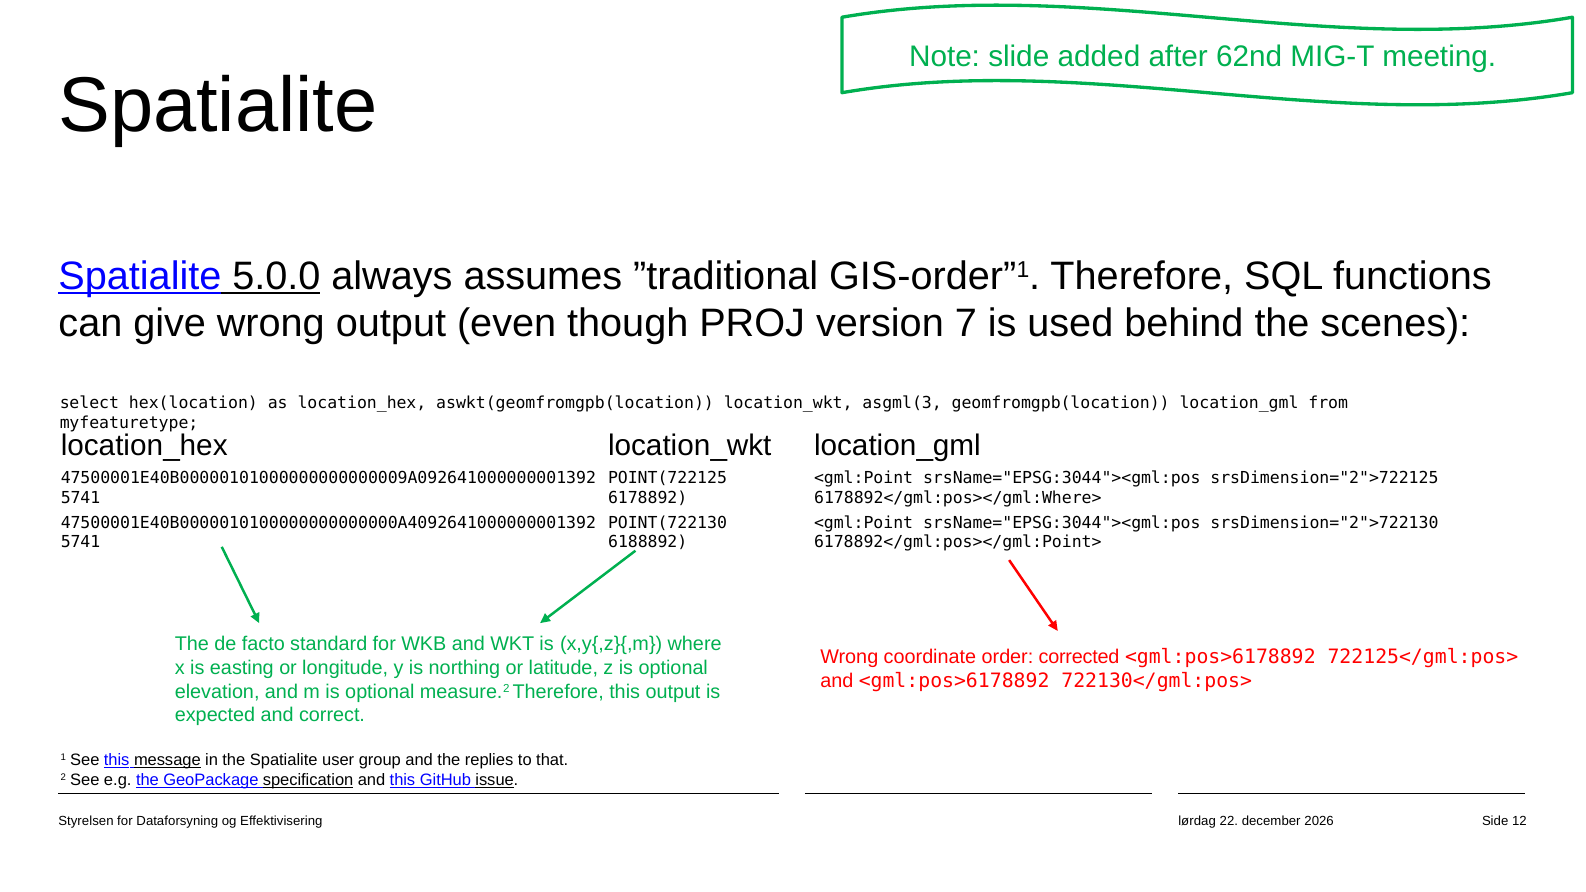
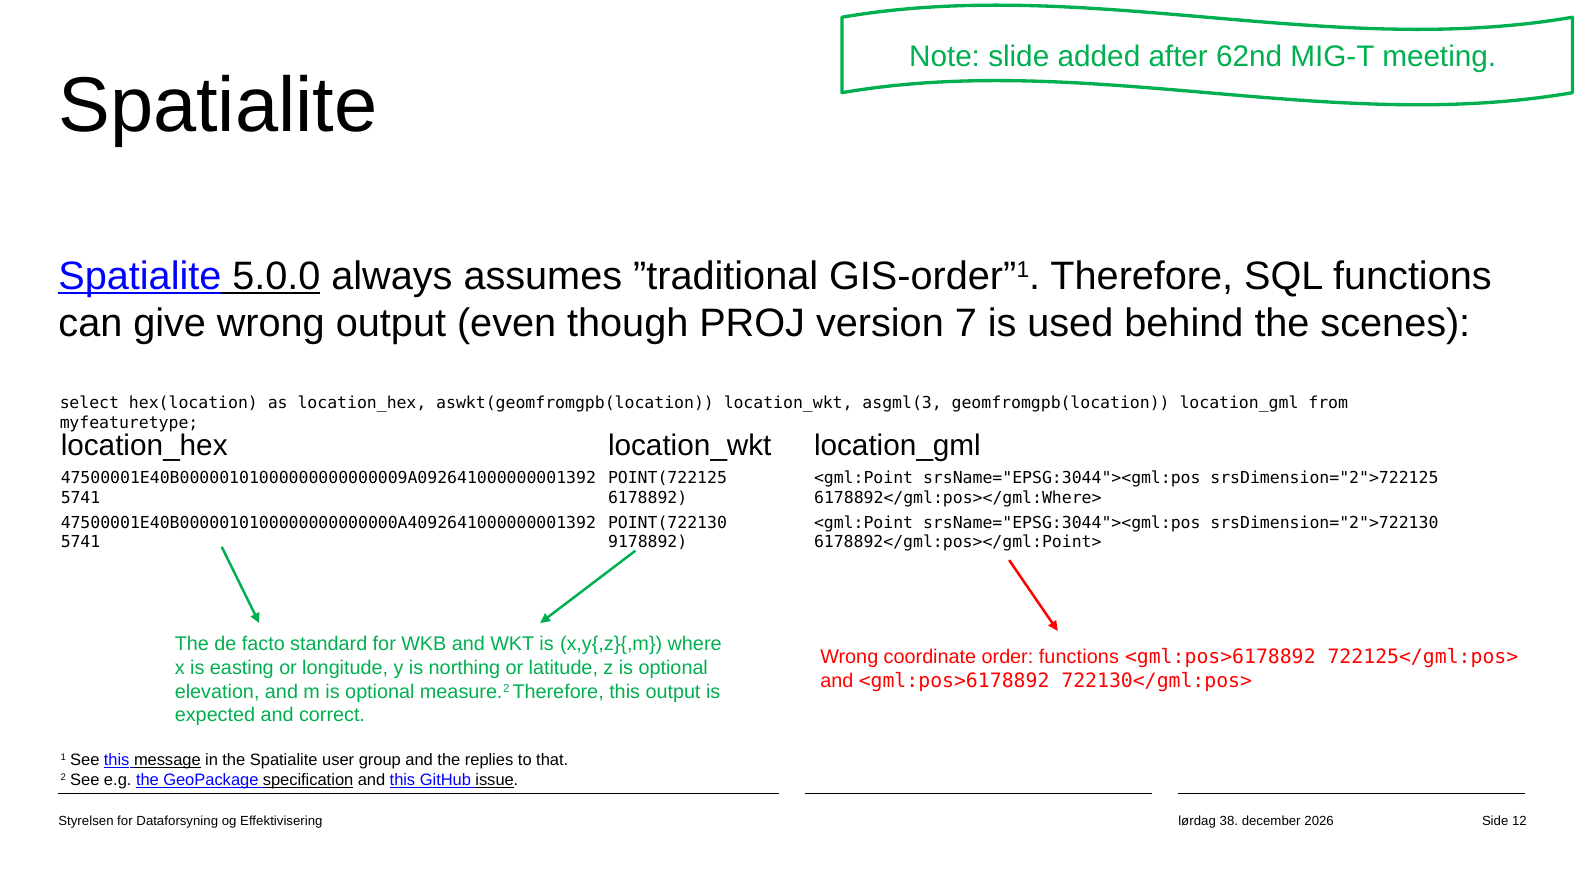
6188892: 6188892 -> 9178892 (648, 542)
order corrected: corrected -> functions (1079, 657)
22: 22 -> 38 (1229, 821)
